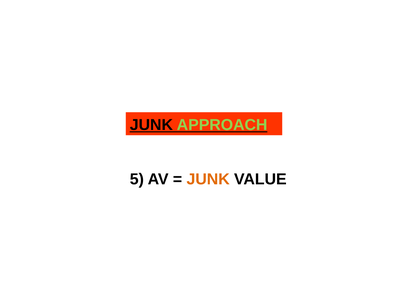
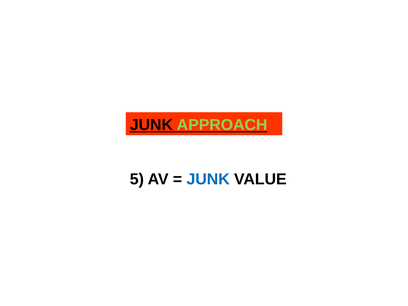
JUNK colour: orange -> blue (208, 179)
